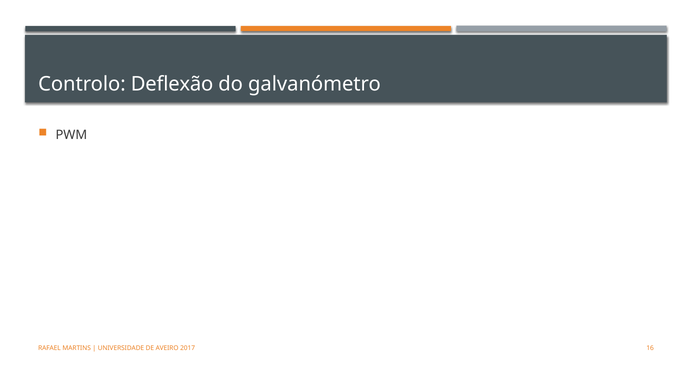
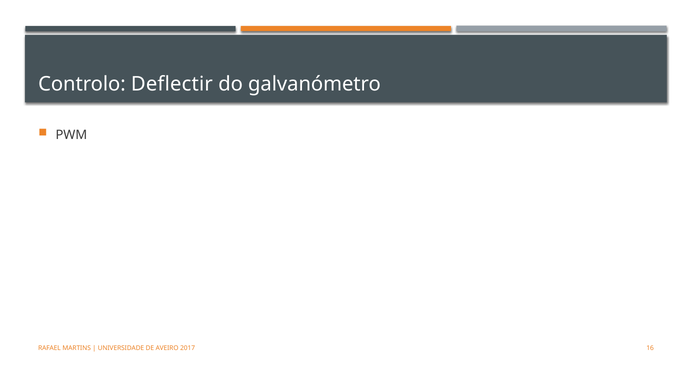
Deflexão: Deflexão -> Deflectir (172, 84)
